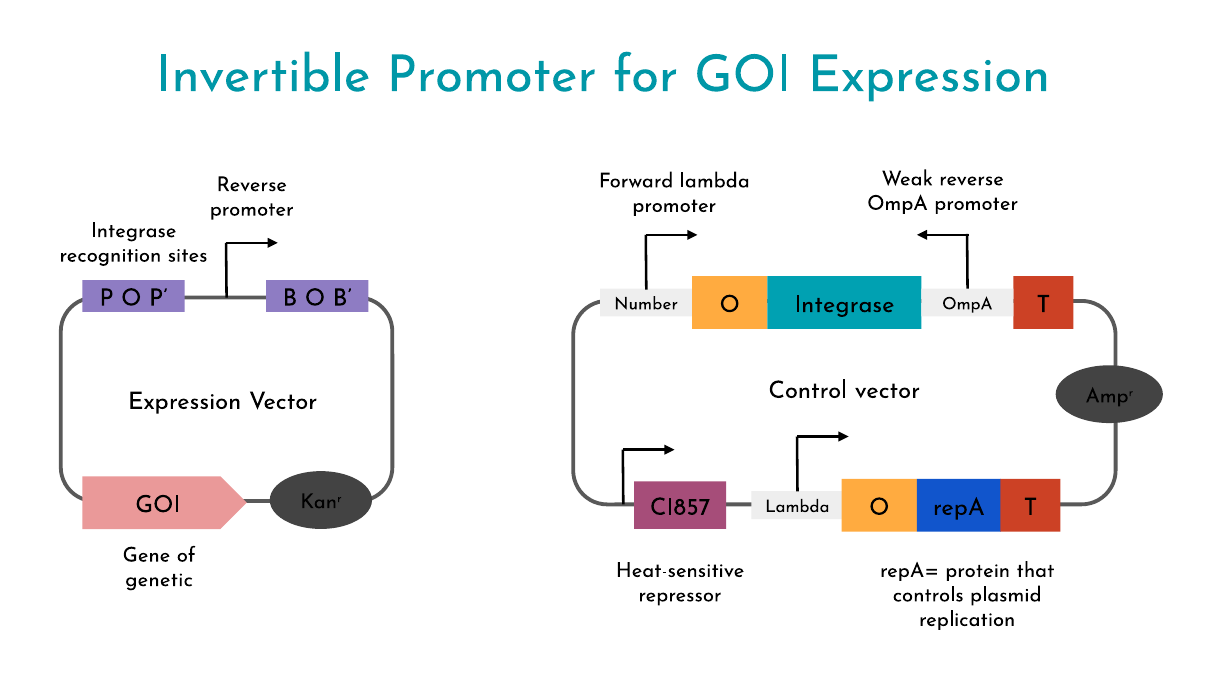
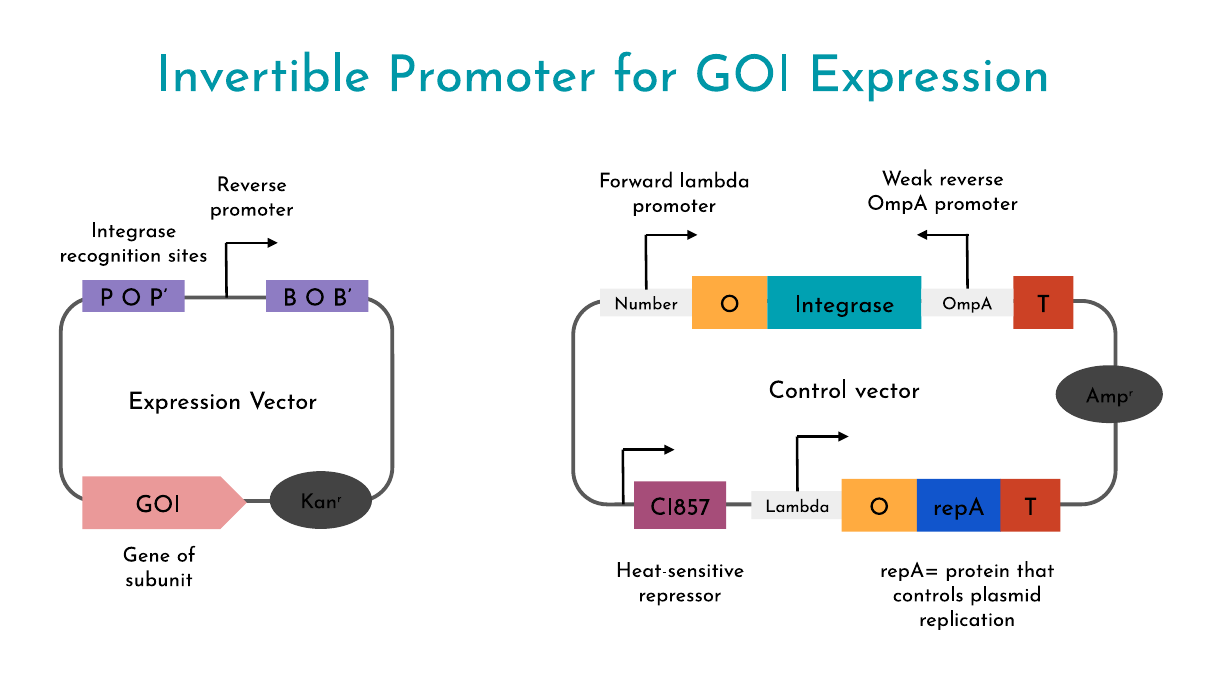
genetic: genetic -> subunit (159, 579)
